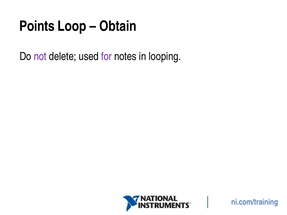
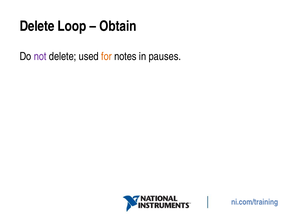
Points: Points -> Delete (37, 26)
for colour: purple -> orange (106, 56)
looping: looping -> pauses (165, 56)
